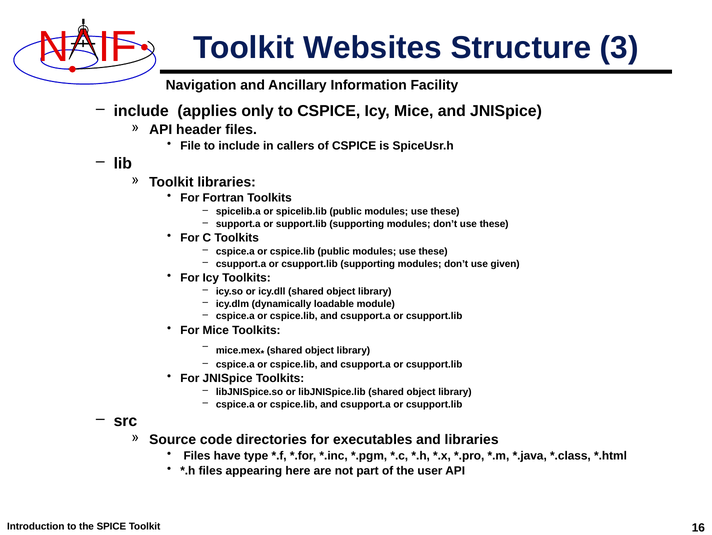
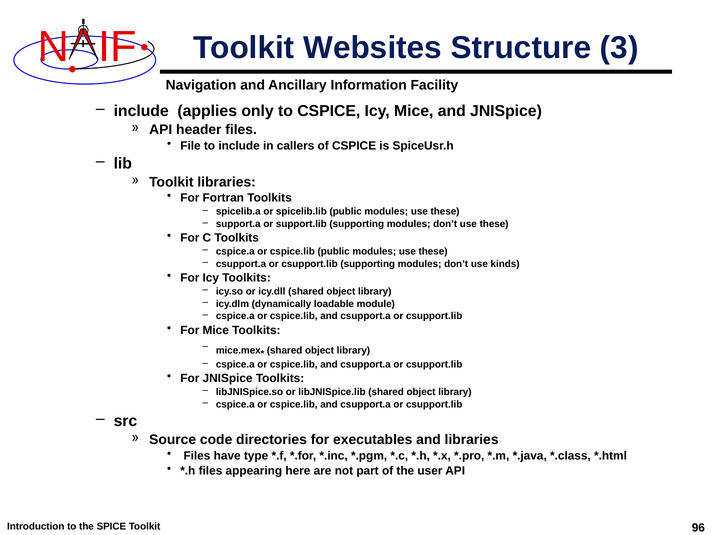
given: given -> kinds (505, 263)
16: 16 -> 96 (698, 527)
